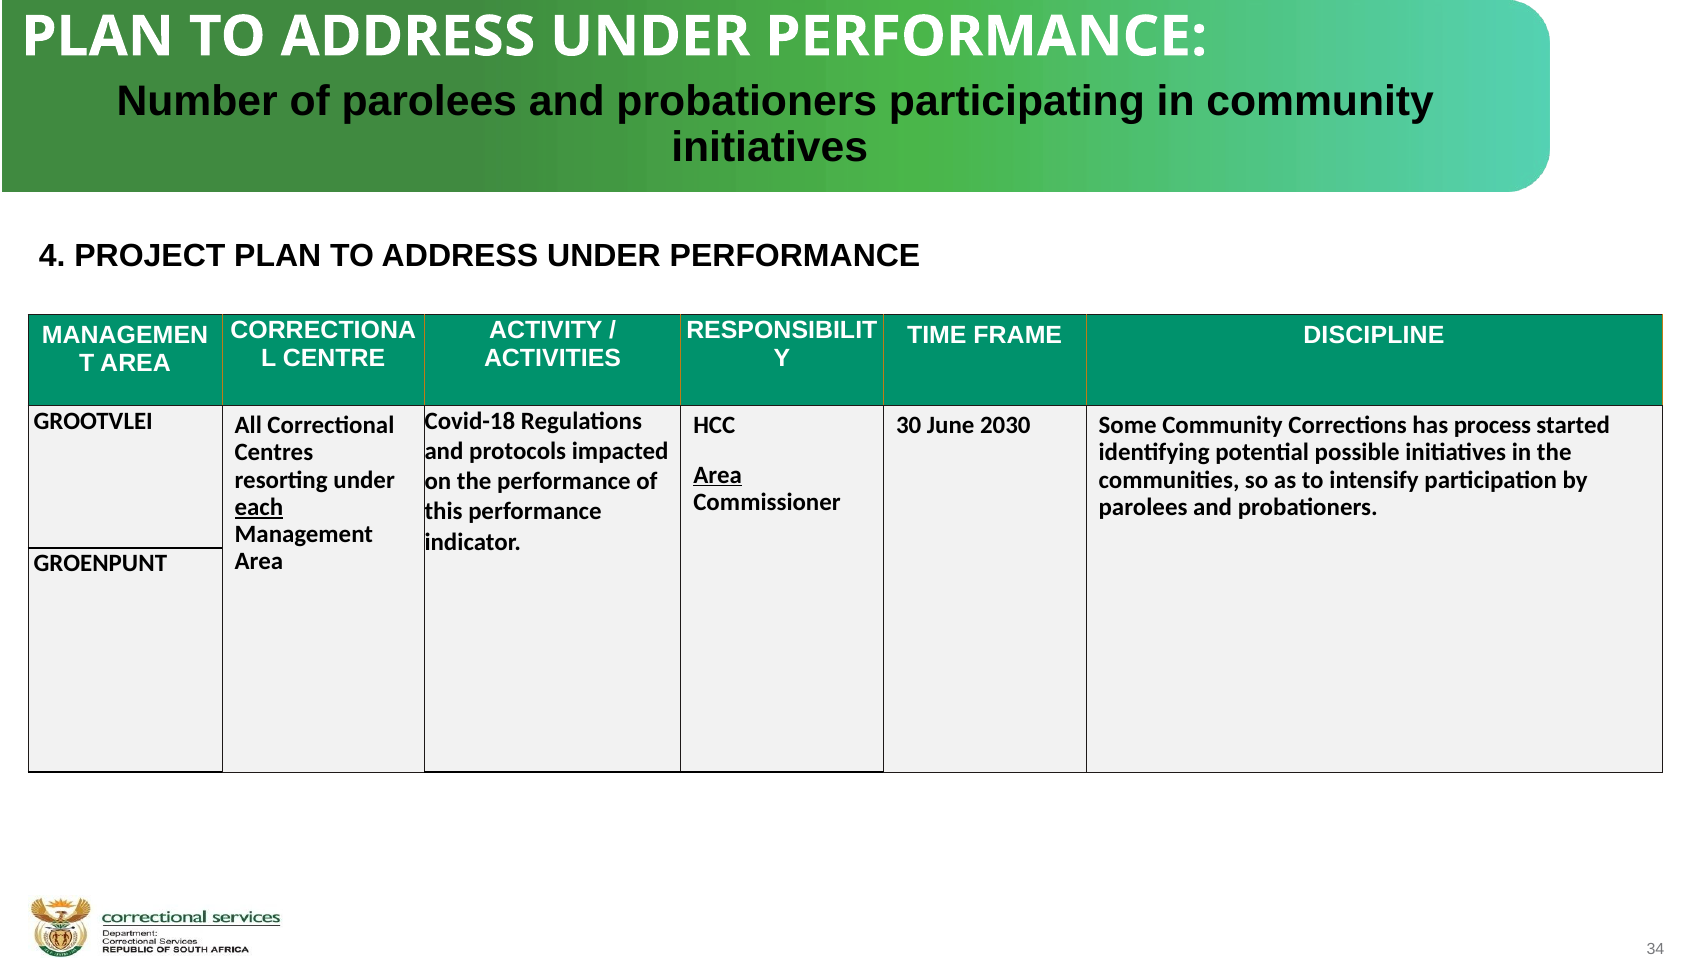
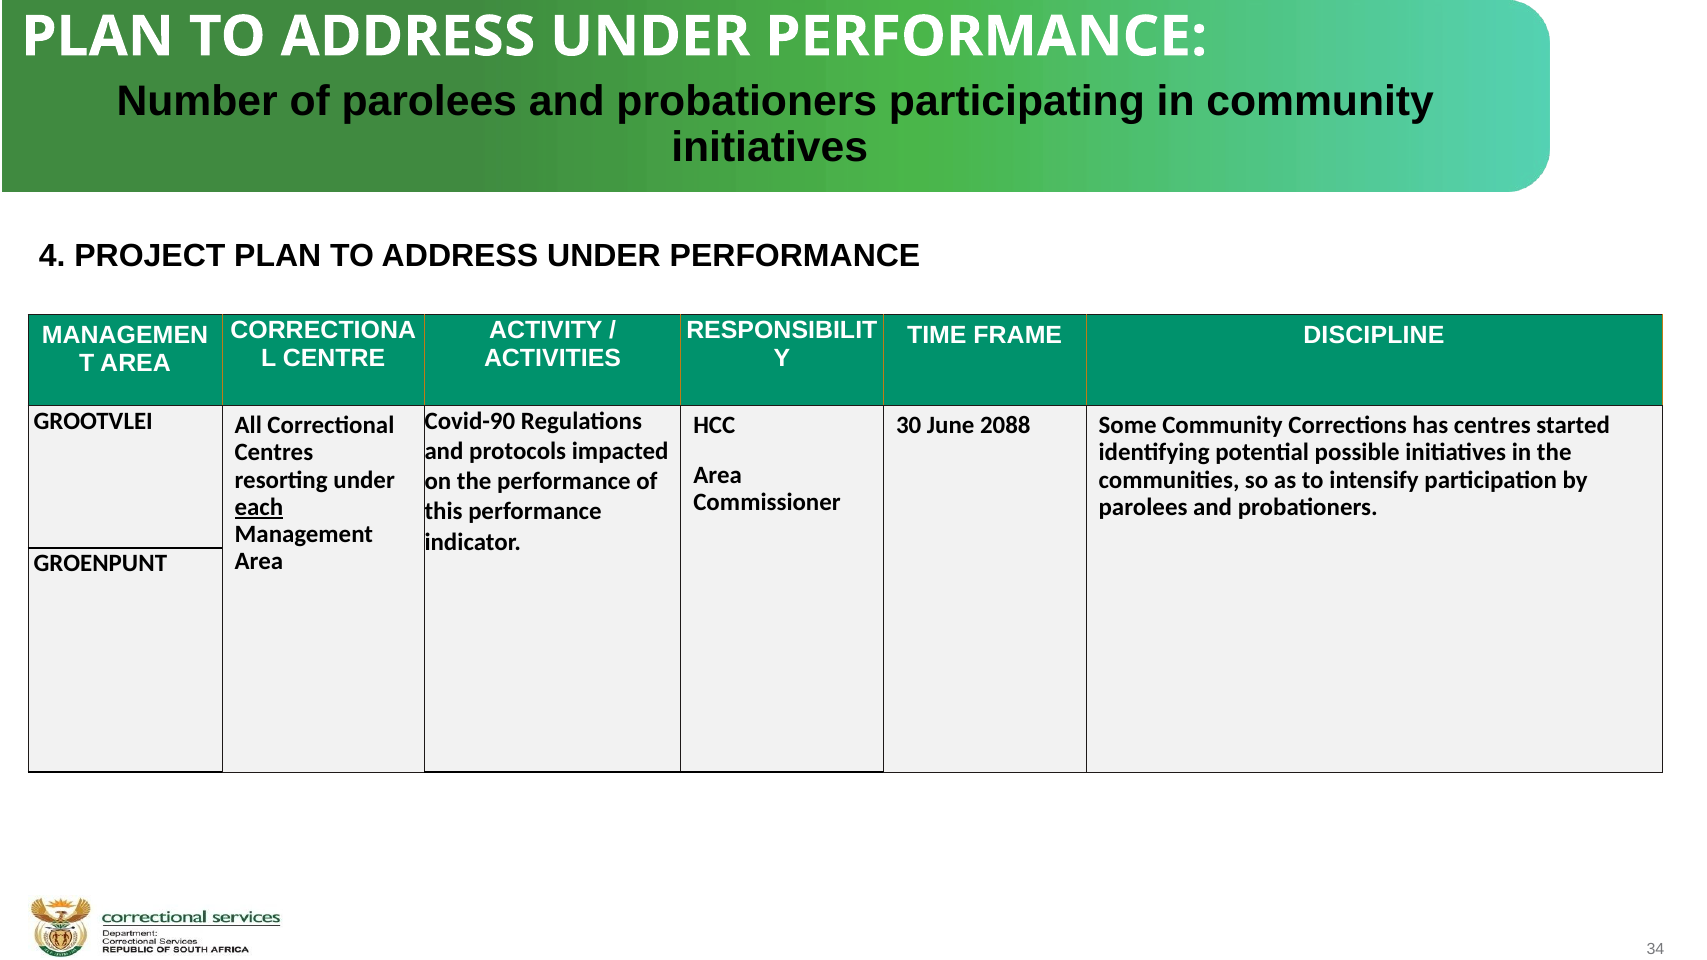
Covid-18: Covid-18 -> Covid-90 (470, 421)
2030: 2030 -> 2088 (1005, 425)
has process: process -> centres (1492, 425)
Area underline: present -> none (718, 475)
